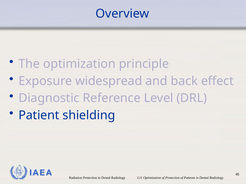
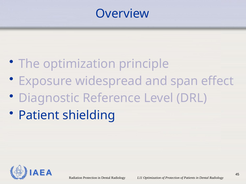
back: back -> span (184, 81)
